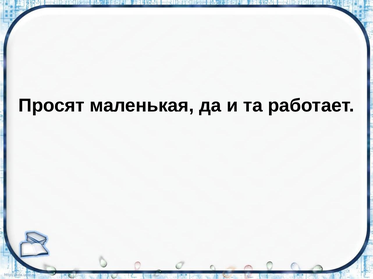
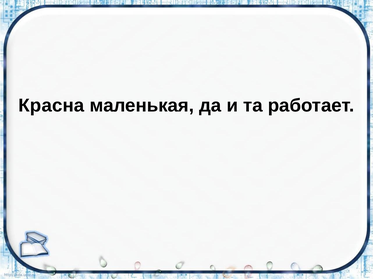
Просят: Просят -> Красна (51, 106)
